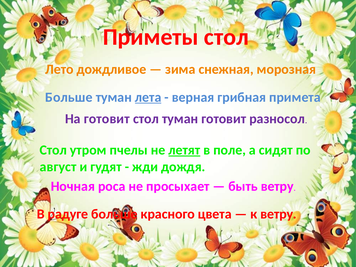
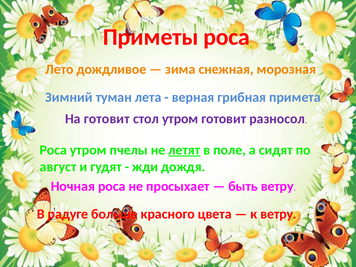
Приметы стол: стол -> роса (227, 37)
Больше: Больше -> Зимний (69, 97)
лета underline: present -> none (148, 97)
стол туман: туман -> утром (180, 119)
Стол: Стол -> Роса (53, 150)
